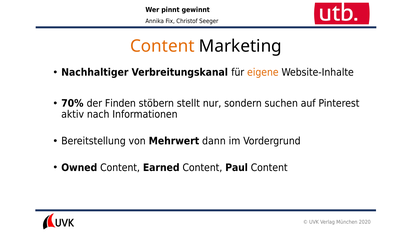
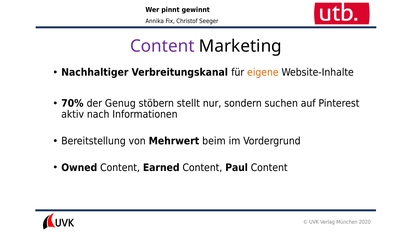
Content colour: orange -> purple (162, 46)
Finden: Finden -> Genug (120, 103)
dann: dann -> beim (214, 141)
